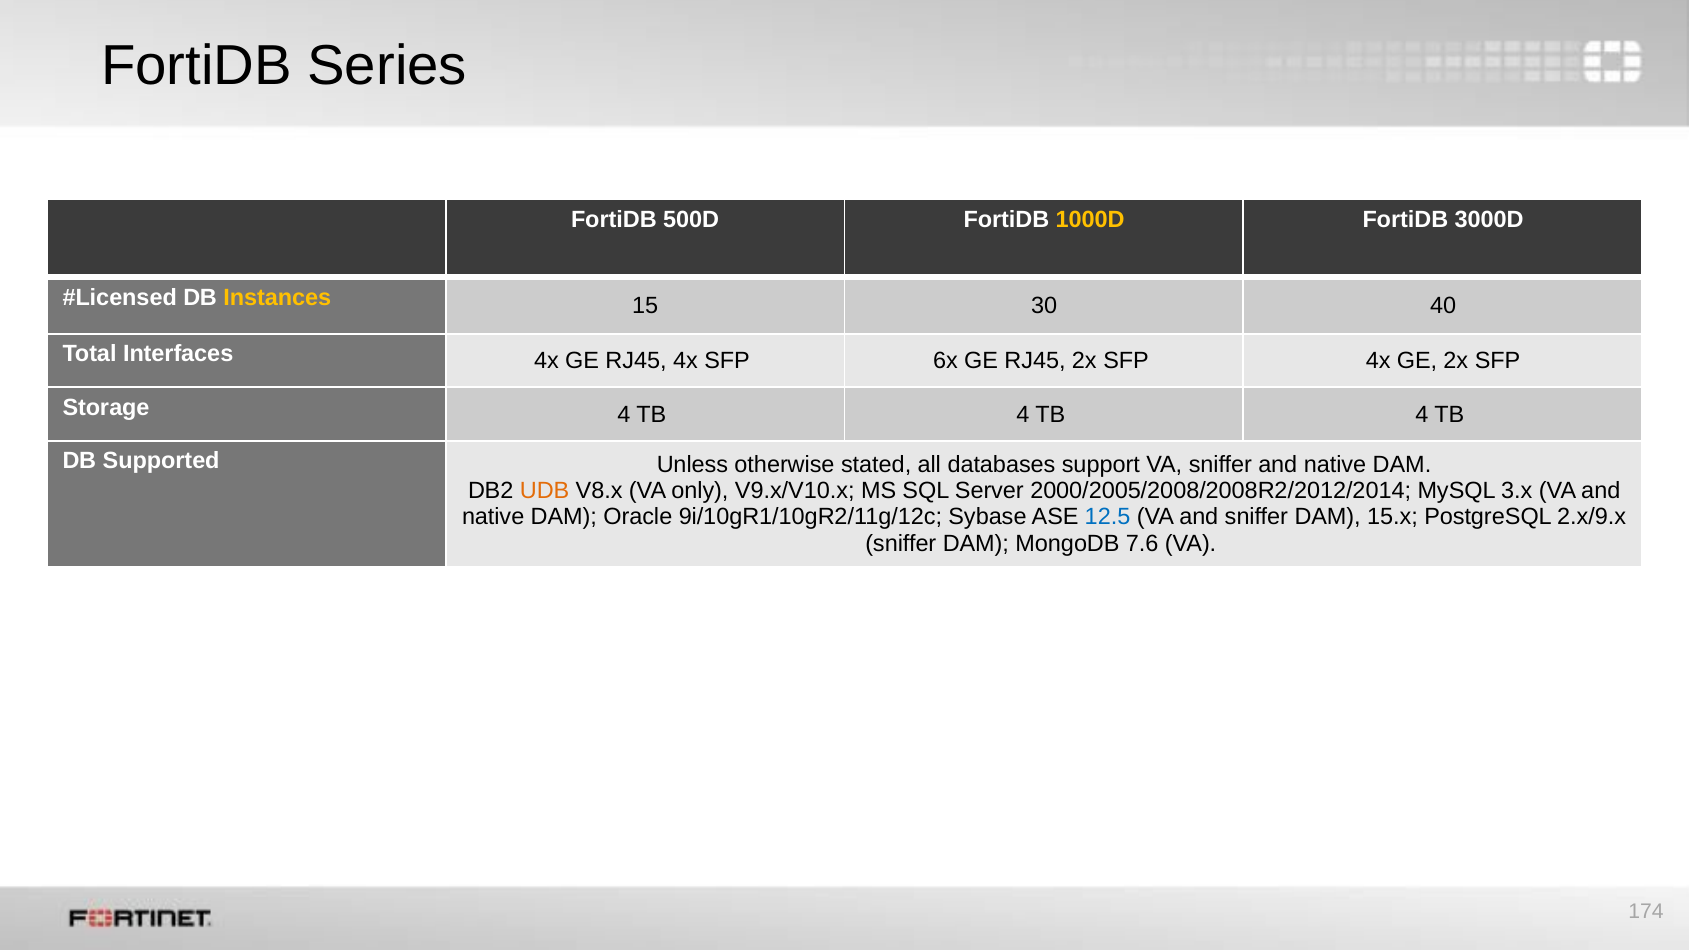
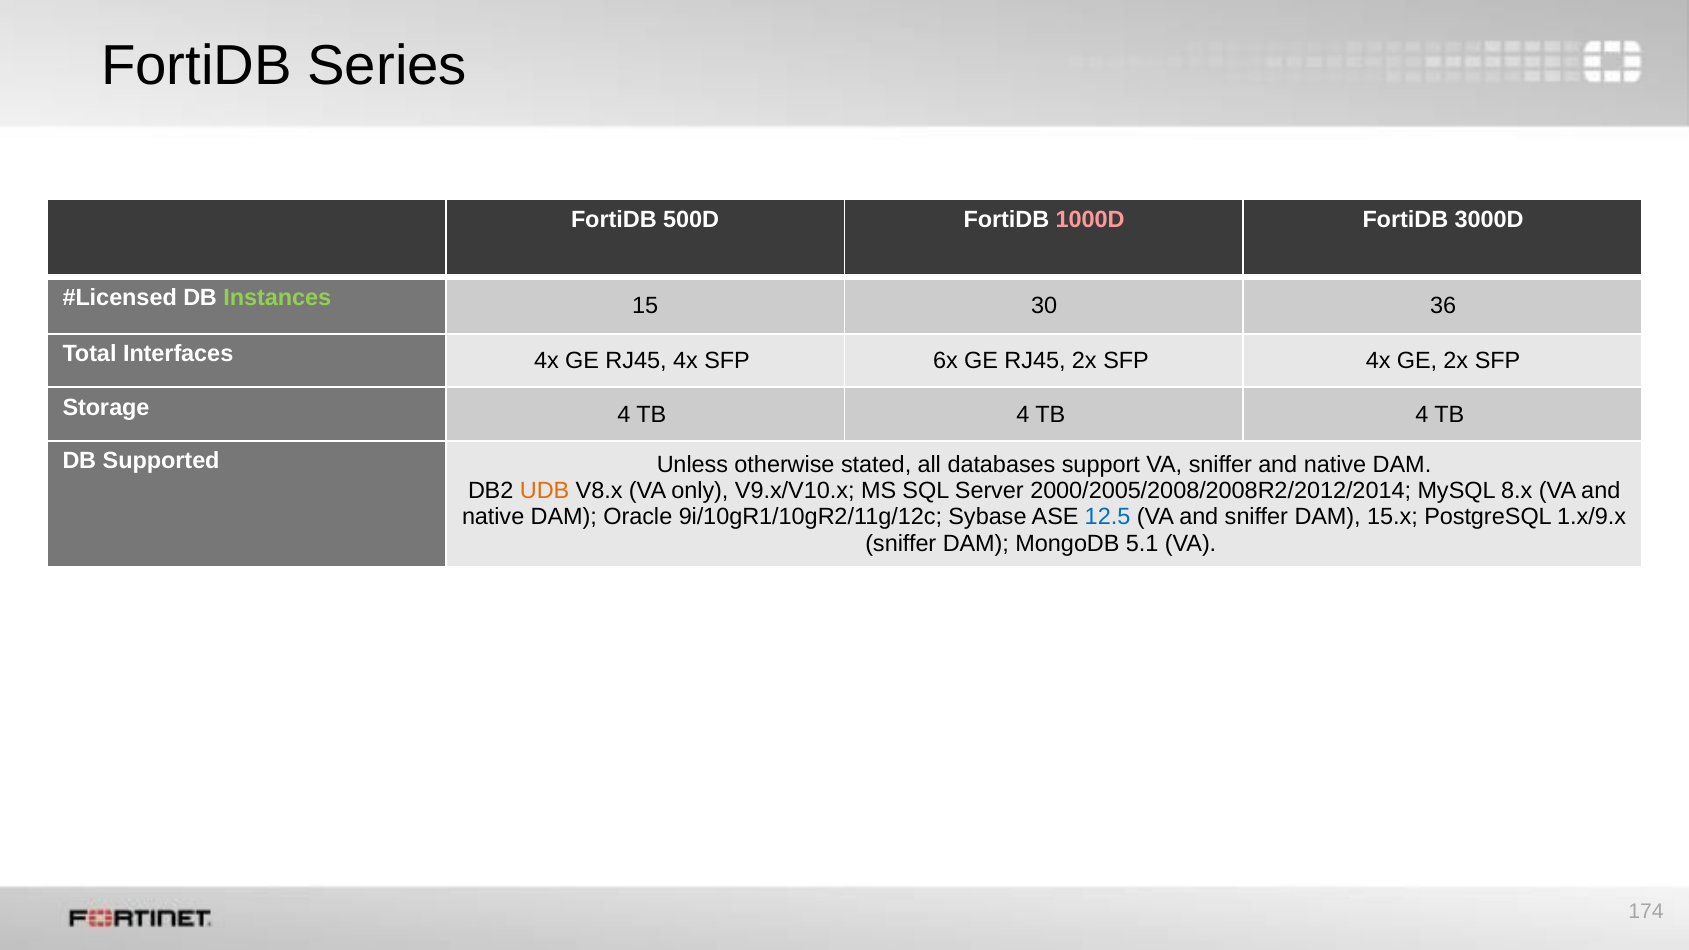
1000D colour: yellow -> pink (1090, 220)
Instances colour: yellow -> light green (277, 297)
40: 40 -> 36 (1443, 306)
3.x: 3.x -> 8.x (1517, 491)
2.x/9.x: 2.x/9.x -> 1.x/9.x (1592, 517)
7.6: 7.6 -> 5.1 (1142, 543)
